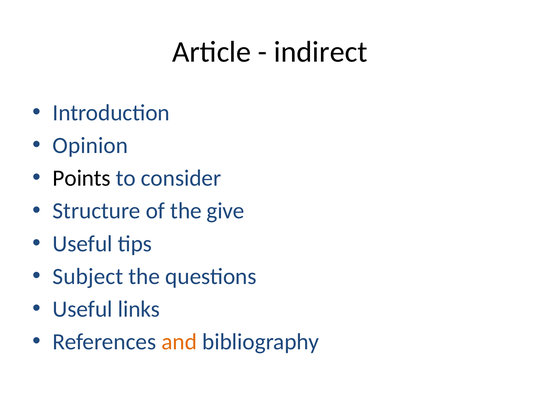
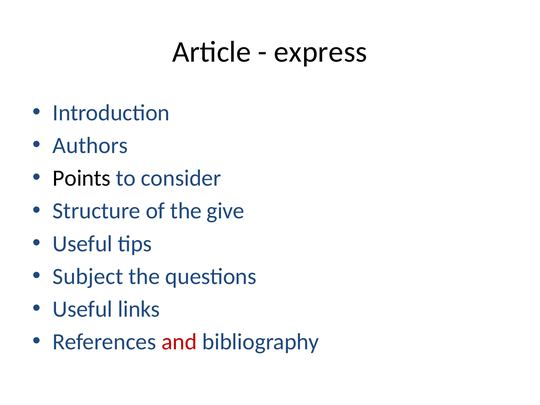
indirect: indirect -> express (321, 52)
Opinion: Opinion -> Authors (90, 146)
and colour: orange -> red (179, 342)
